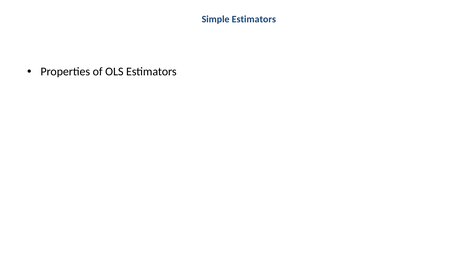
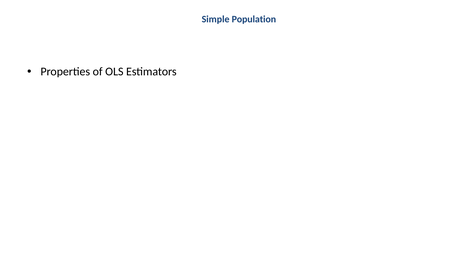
Simple Estimators: Estimators -> Population (254, 19)
